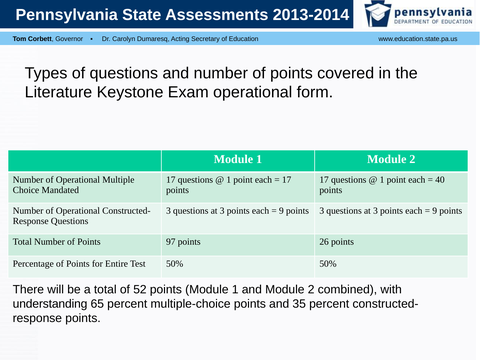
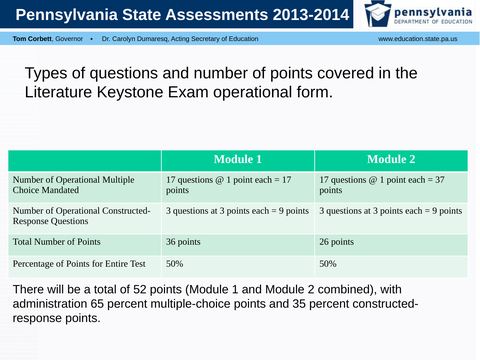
40: 40 -> 37 (440, 180)
97: 97 -> 36 (171, 242)
understanding: understanding -> administration (50, 304)
